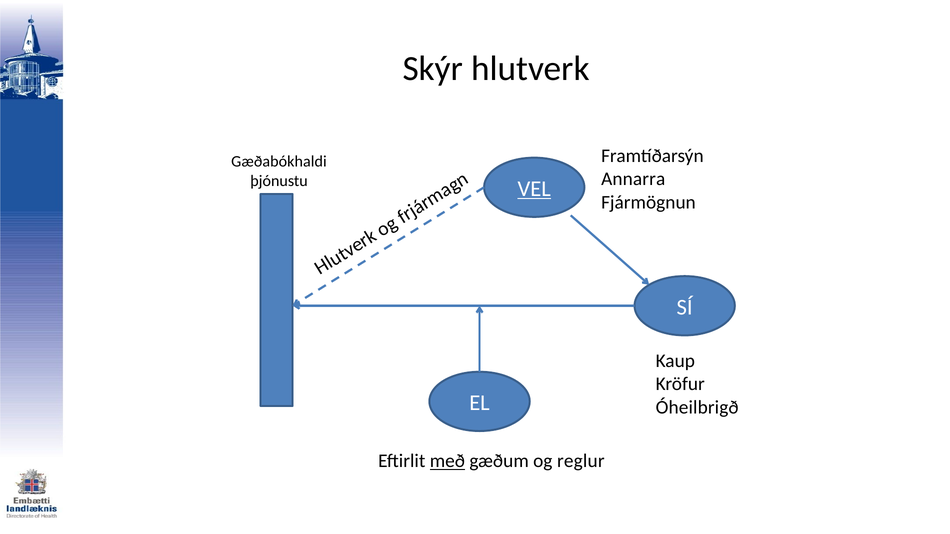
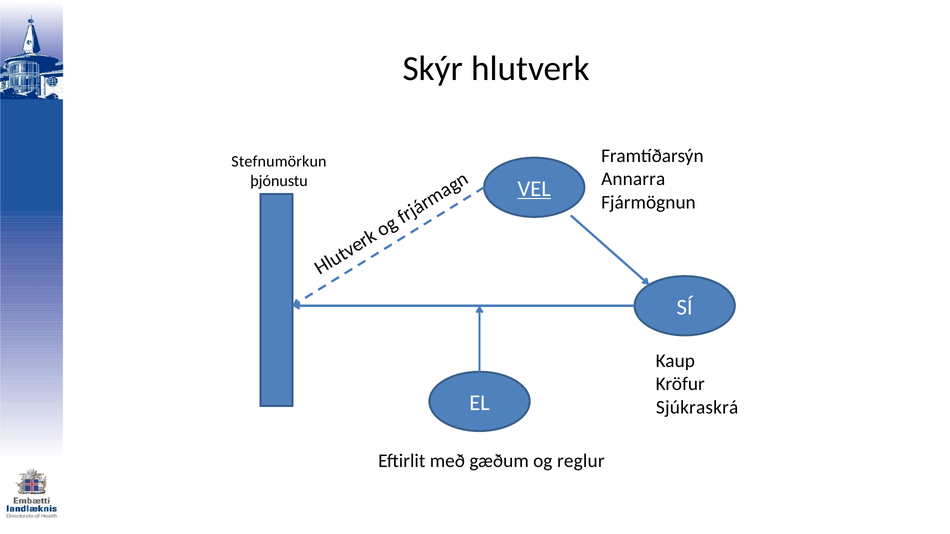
Gæðabókhaldi: Gæðabókhaldi -> Stefnumörkun (279, 162)
Óheilbrigð: Óheilbrigð -> Sjúkraskrá (697, 407)
með underline: present -> none (447, 461)
